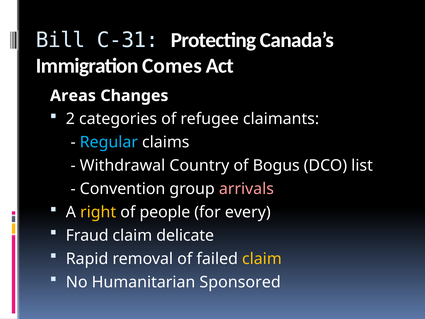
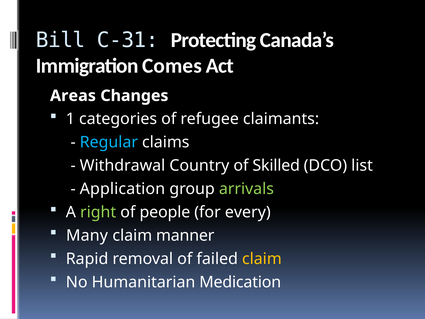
2: 2 -> 1 (70, 119)
Bogus: Bogus -> Skilled (276, 165)
Convention: Convention -> Application (122, 189)
arrivals colour: pink -> light green (246, 189)
right colour: yellow -> light green (98, 212)
Fraud: Fraud -> Many (87, 235)
delicate: delicate -> manner (185, 235)
Sponsored: Sponsored -> Medication (240, 282)
